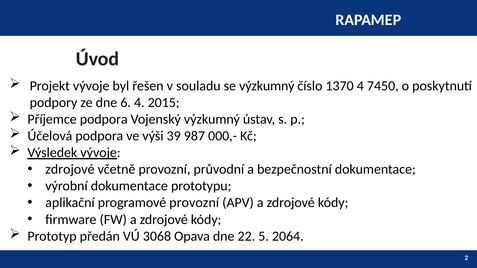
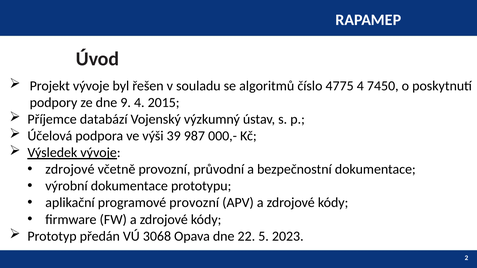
se výzkumný: výzkumný -> algoritmů (267, 86)
1370: 1370 -> 4775 (340, 86)
6: 6 -> 9 (126, 103)
Příjemce podpora: podpora -> databází (104, 119)
2064: 2064 -> 2023 (288, 236)
